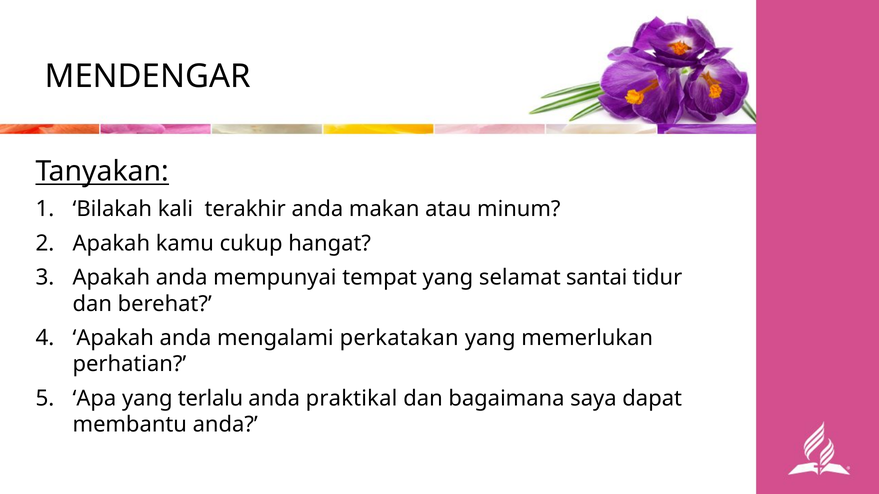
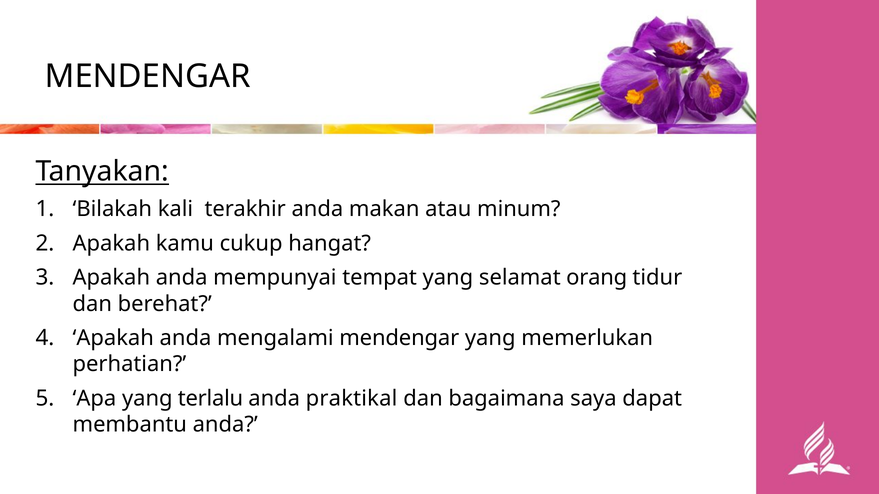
santai: santai -> orang (597, 278)
mengalami perkatakan: perkatakan -> mendengar (399, 338)
